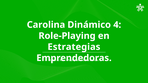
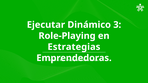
Carolina: Carolina -> Ejecutar (46, 25)
4: 4 -> 3 (117, 25)
